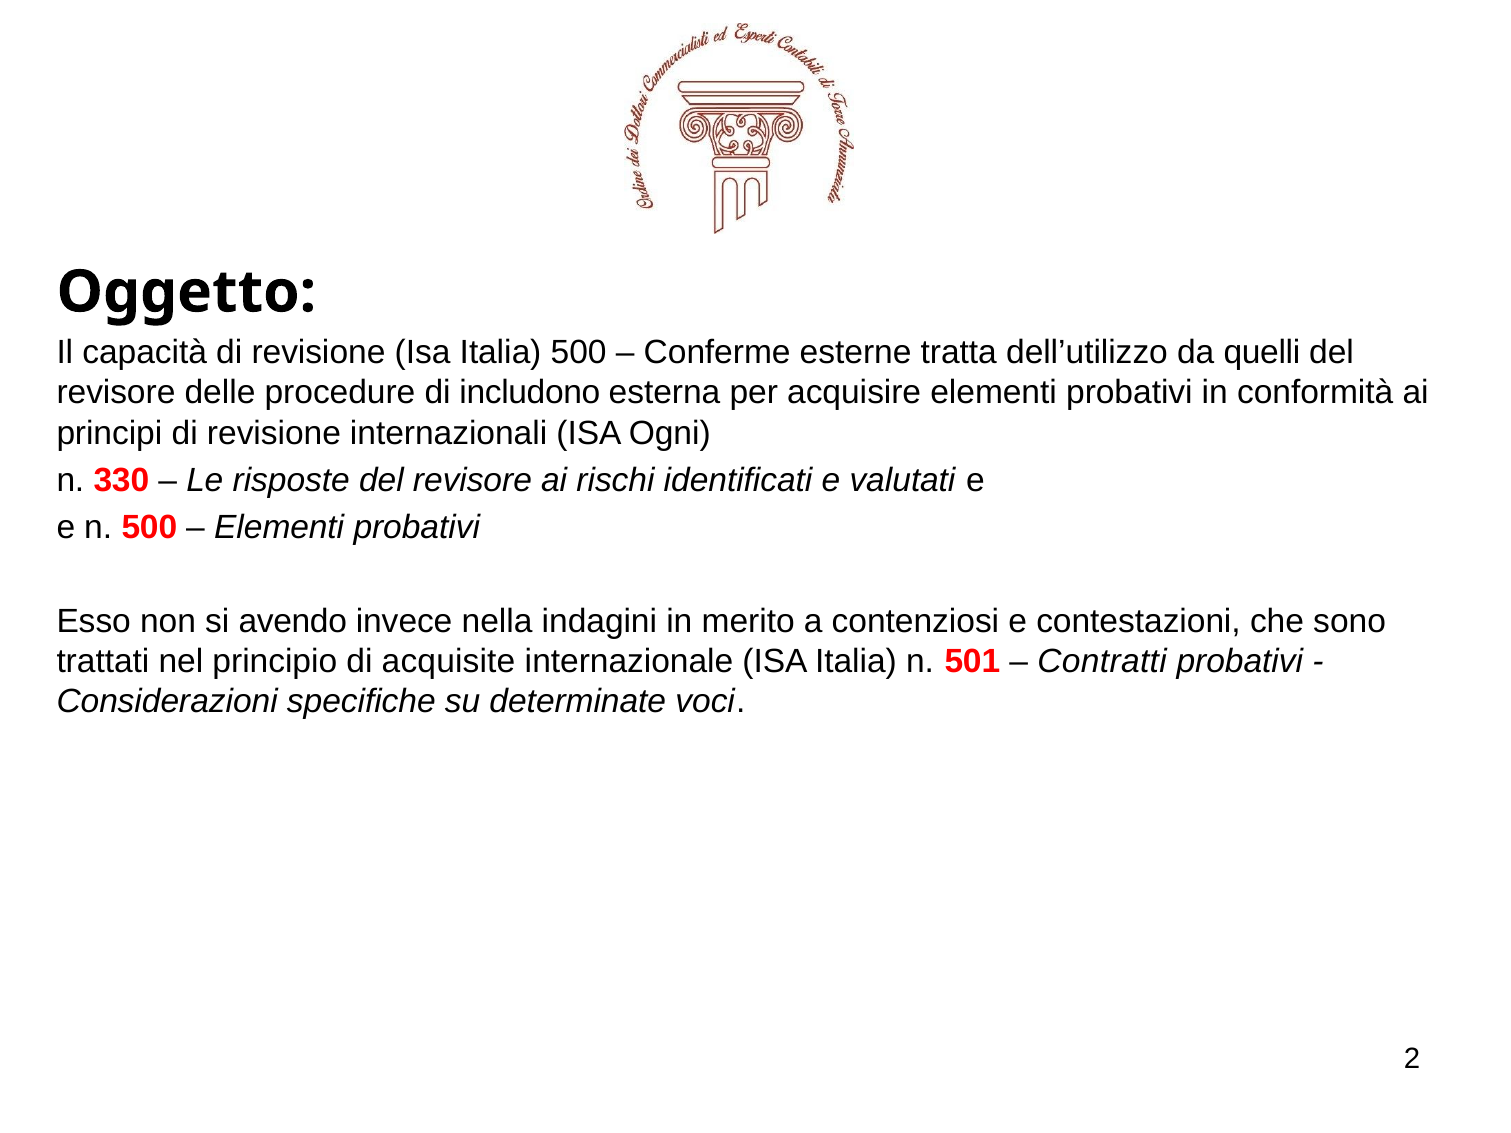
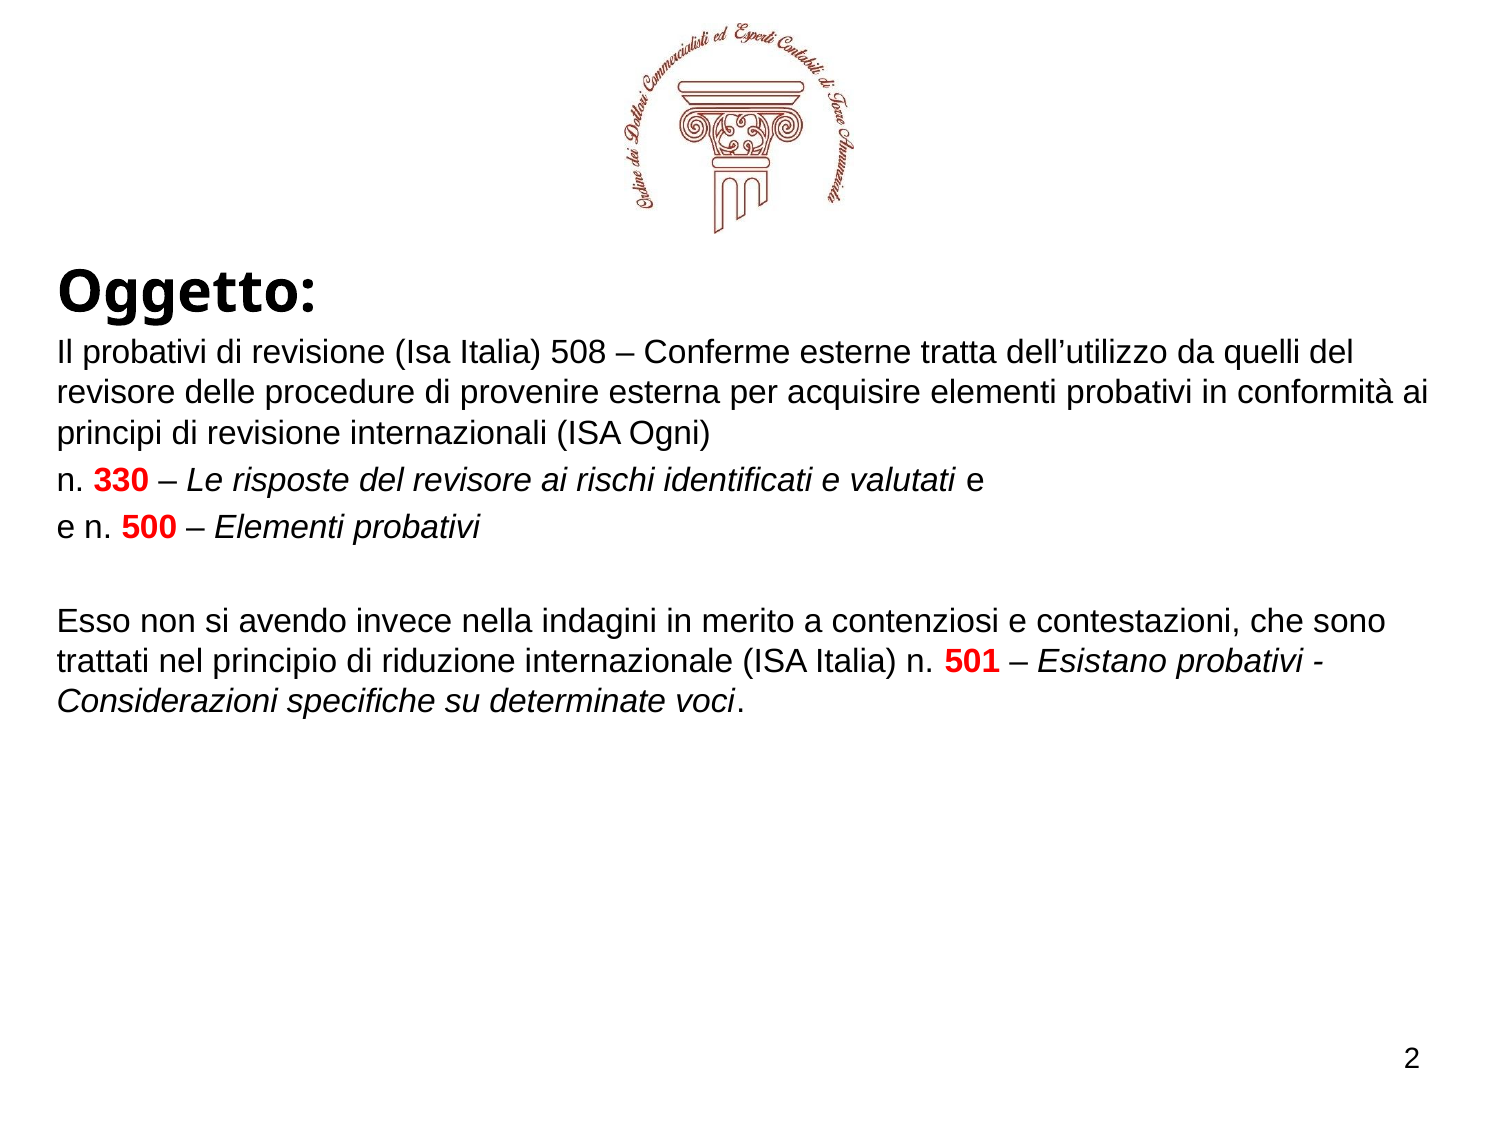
Il capacità: capacità -> probativi (145, 353)
Italia 500: 500 -> 508 (579, 353)
includono: includono -> provenire (530, 393)
acquisite: acquisite -> riduzione (449, 661)
Contratti: Contratti -> Esistano (1102, 661)
